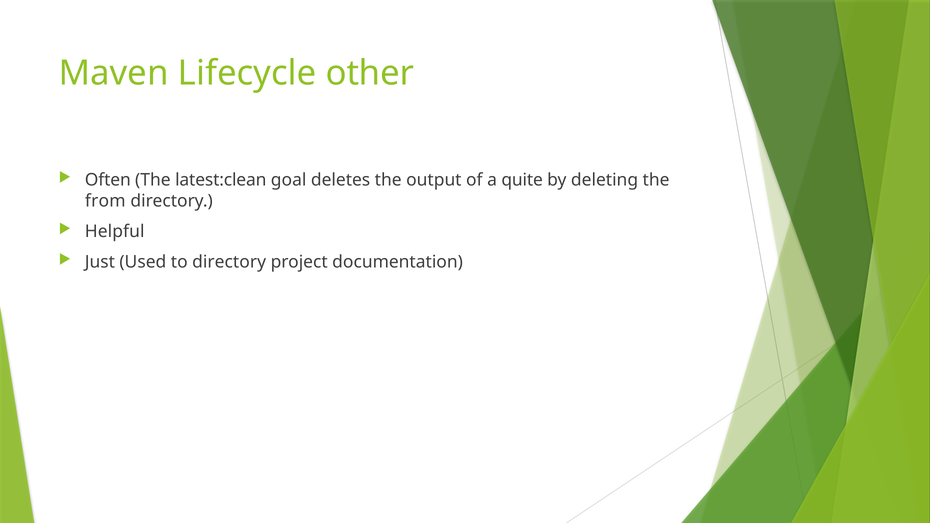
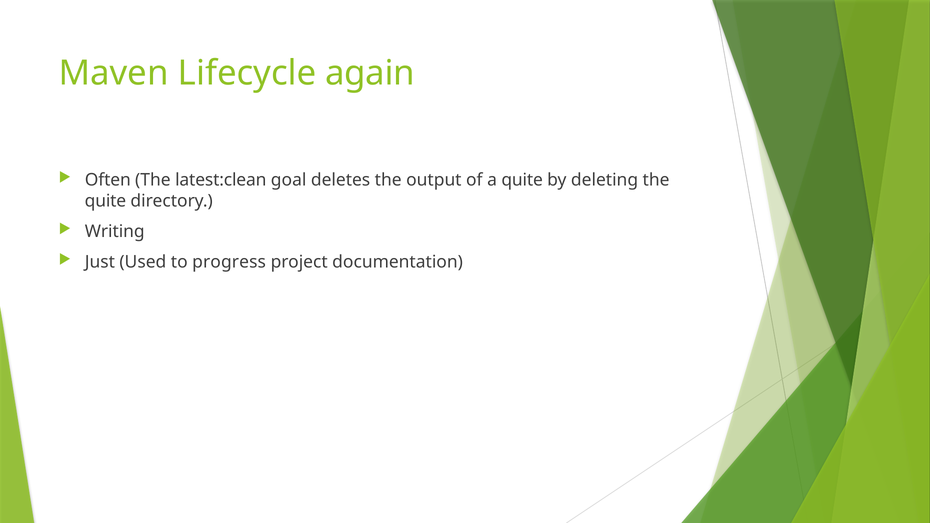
other: other -> again (370, 73)
from: from -> quite (105, 201)
Helpful: Helpful -> Writing (115, 232)
to directory: directory -> progress (229, 262)
